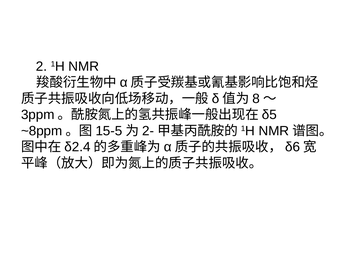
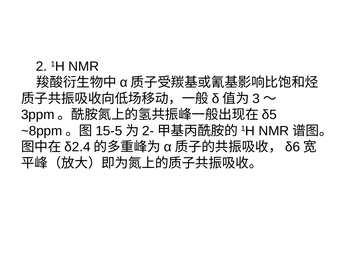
8: 8 -> 3 (256, 99)
